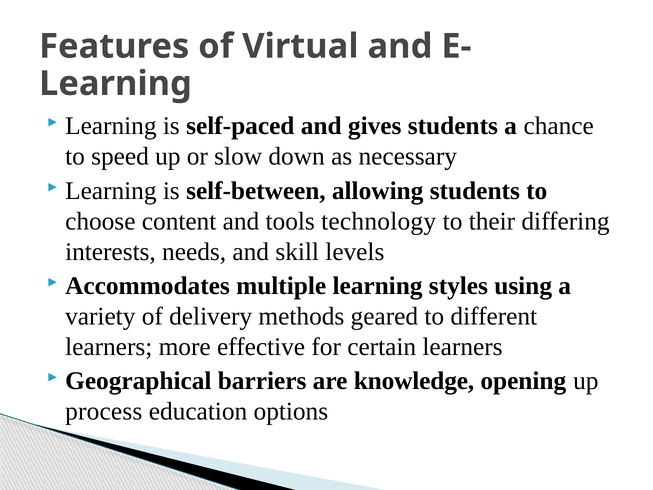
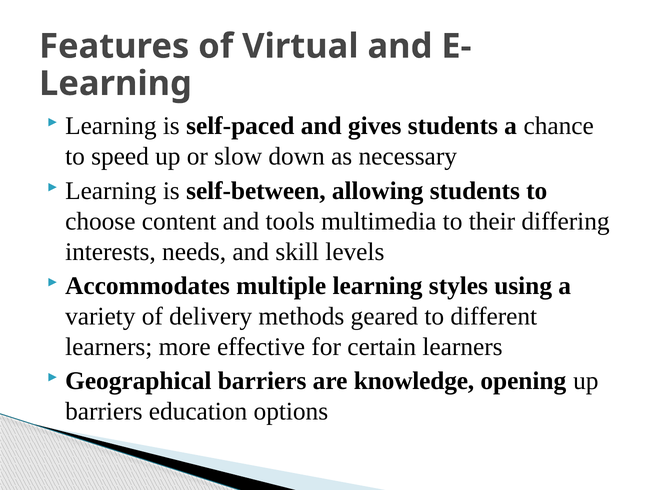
technology: technology -> multimedia (379, 221)
process: process -> barriers (104, 411)
